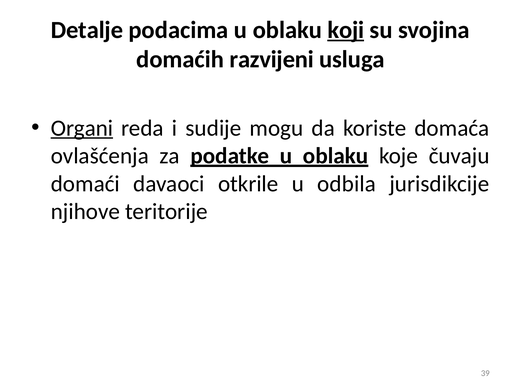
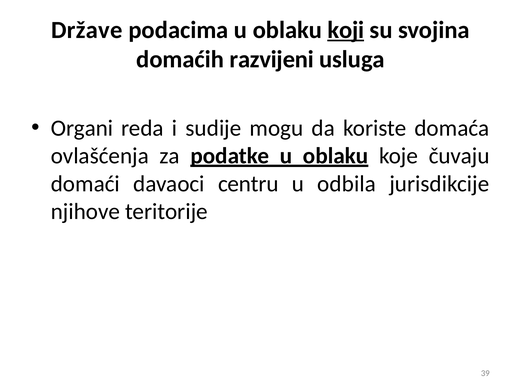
Detalje: Detalje -> Države (87, 30)
Organi underline: present -> none (82, 128)
otkrile: otkrile -> centru (248, 184)
